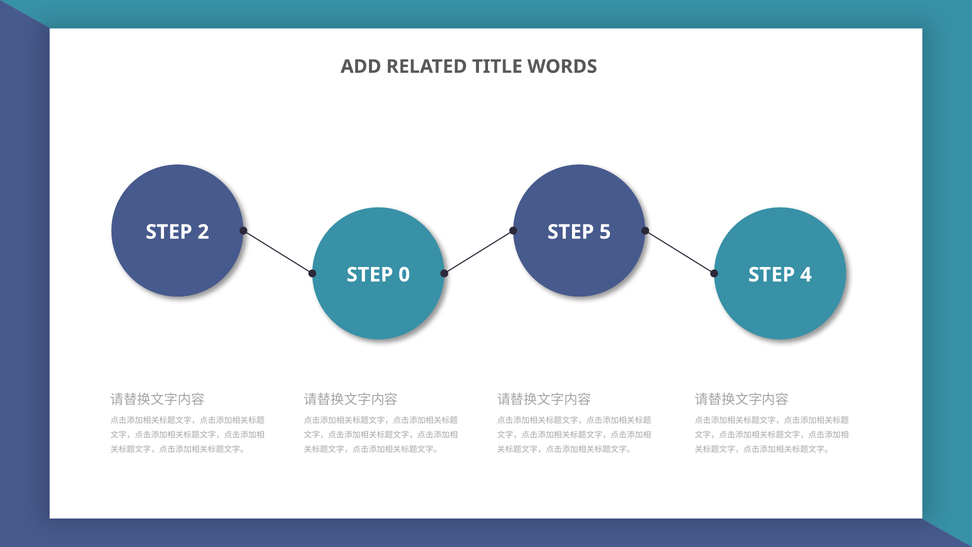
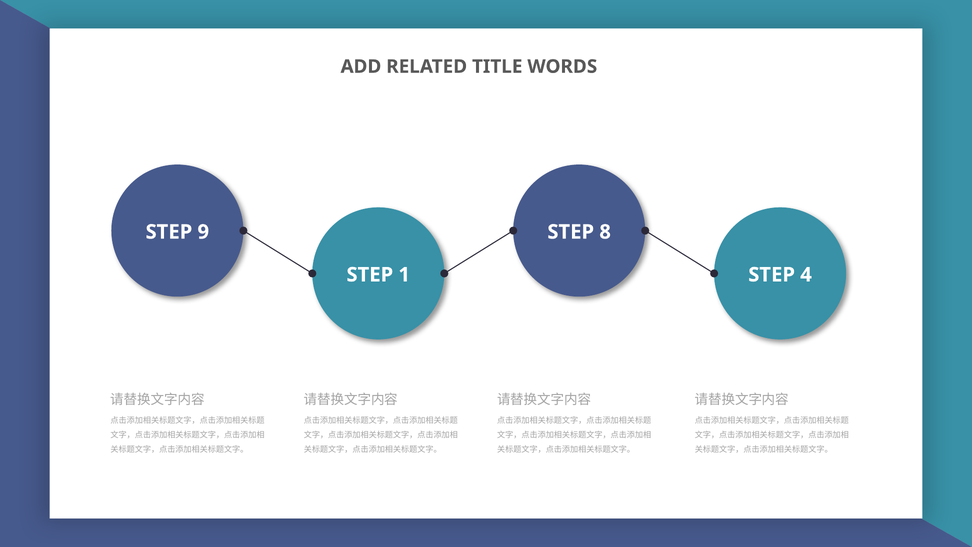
2: 2 -> 9 (203, 232)
5: 5 -> 8 (605, 232)
0: 0 -> 1 (404, 275)
